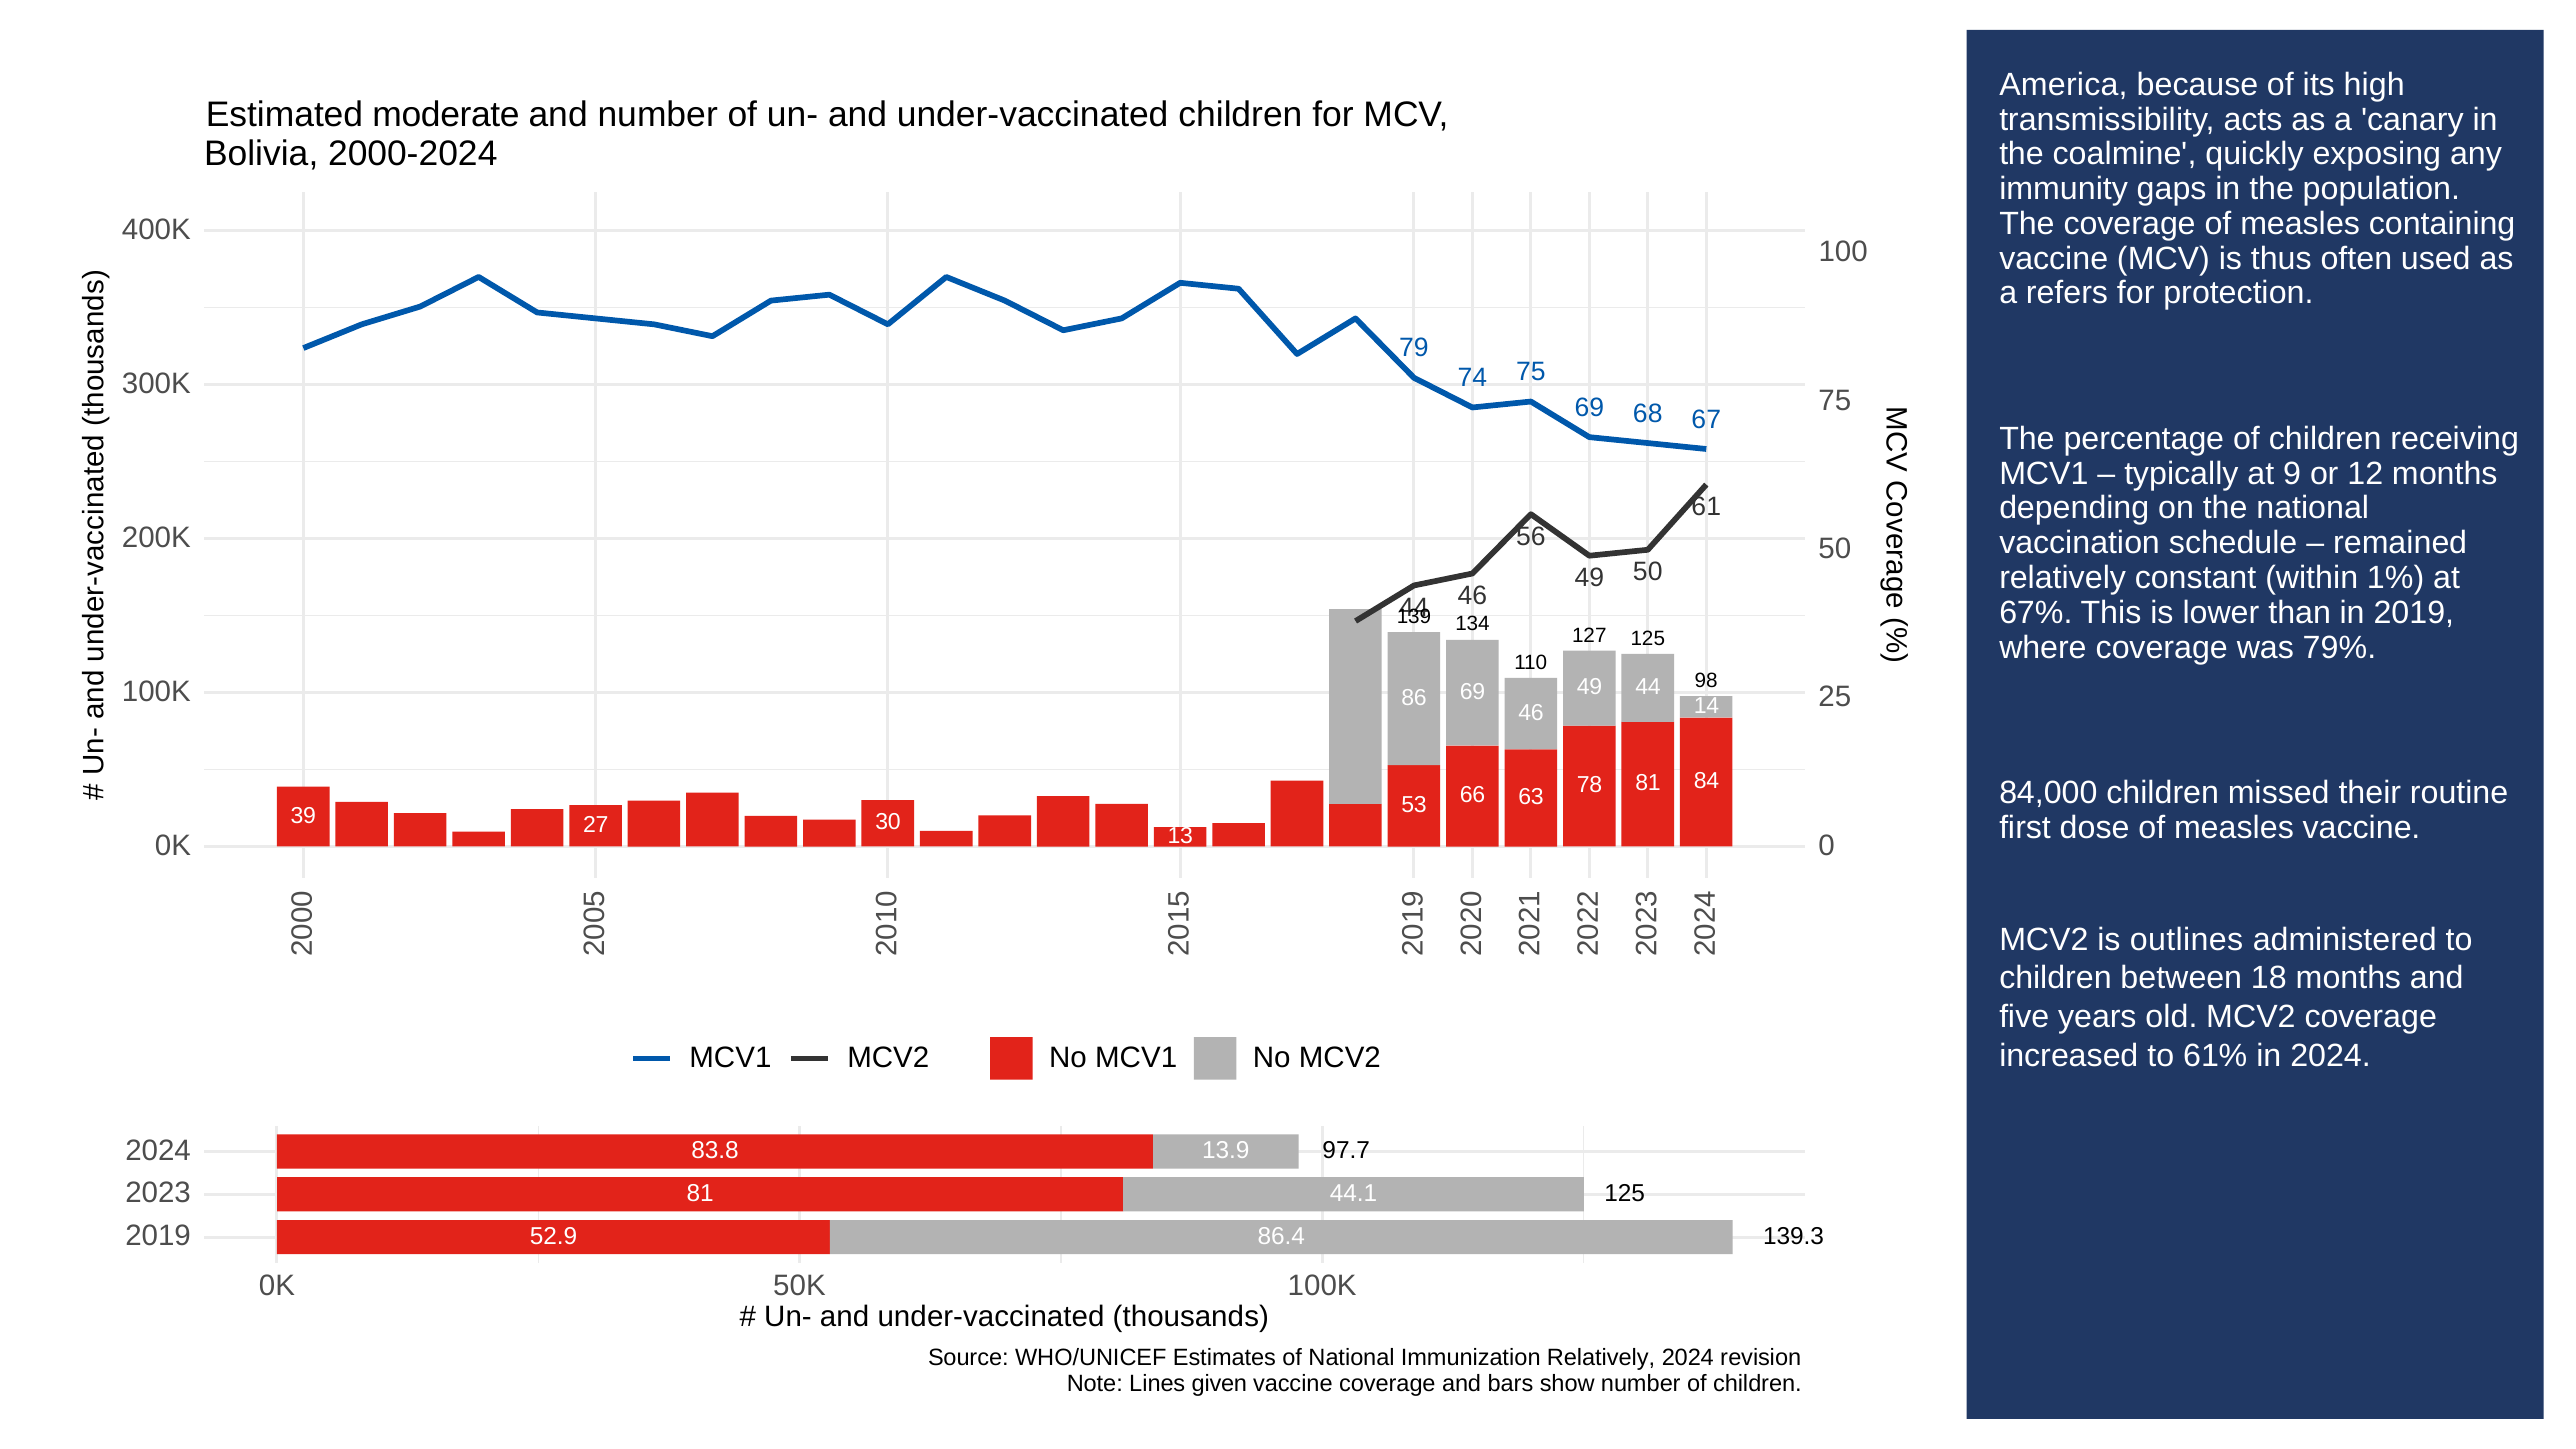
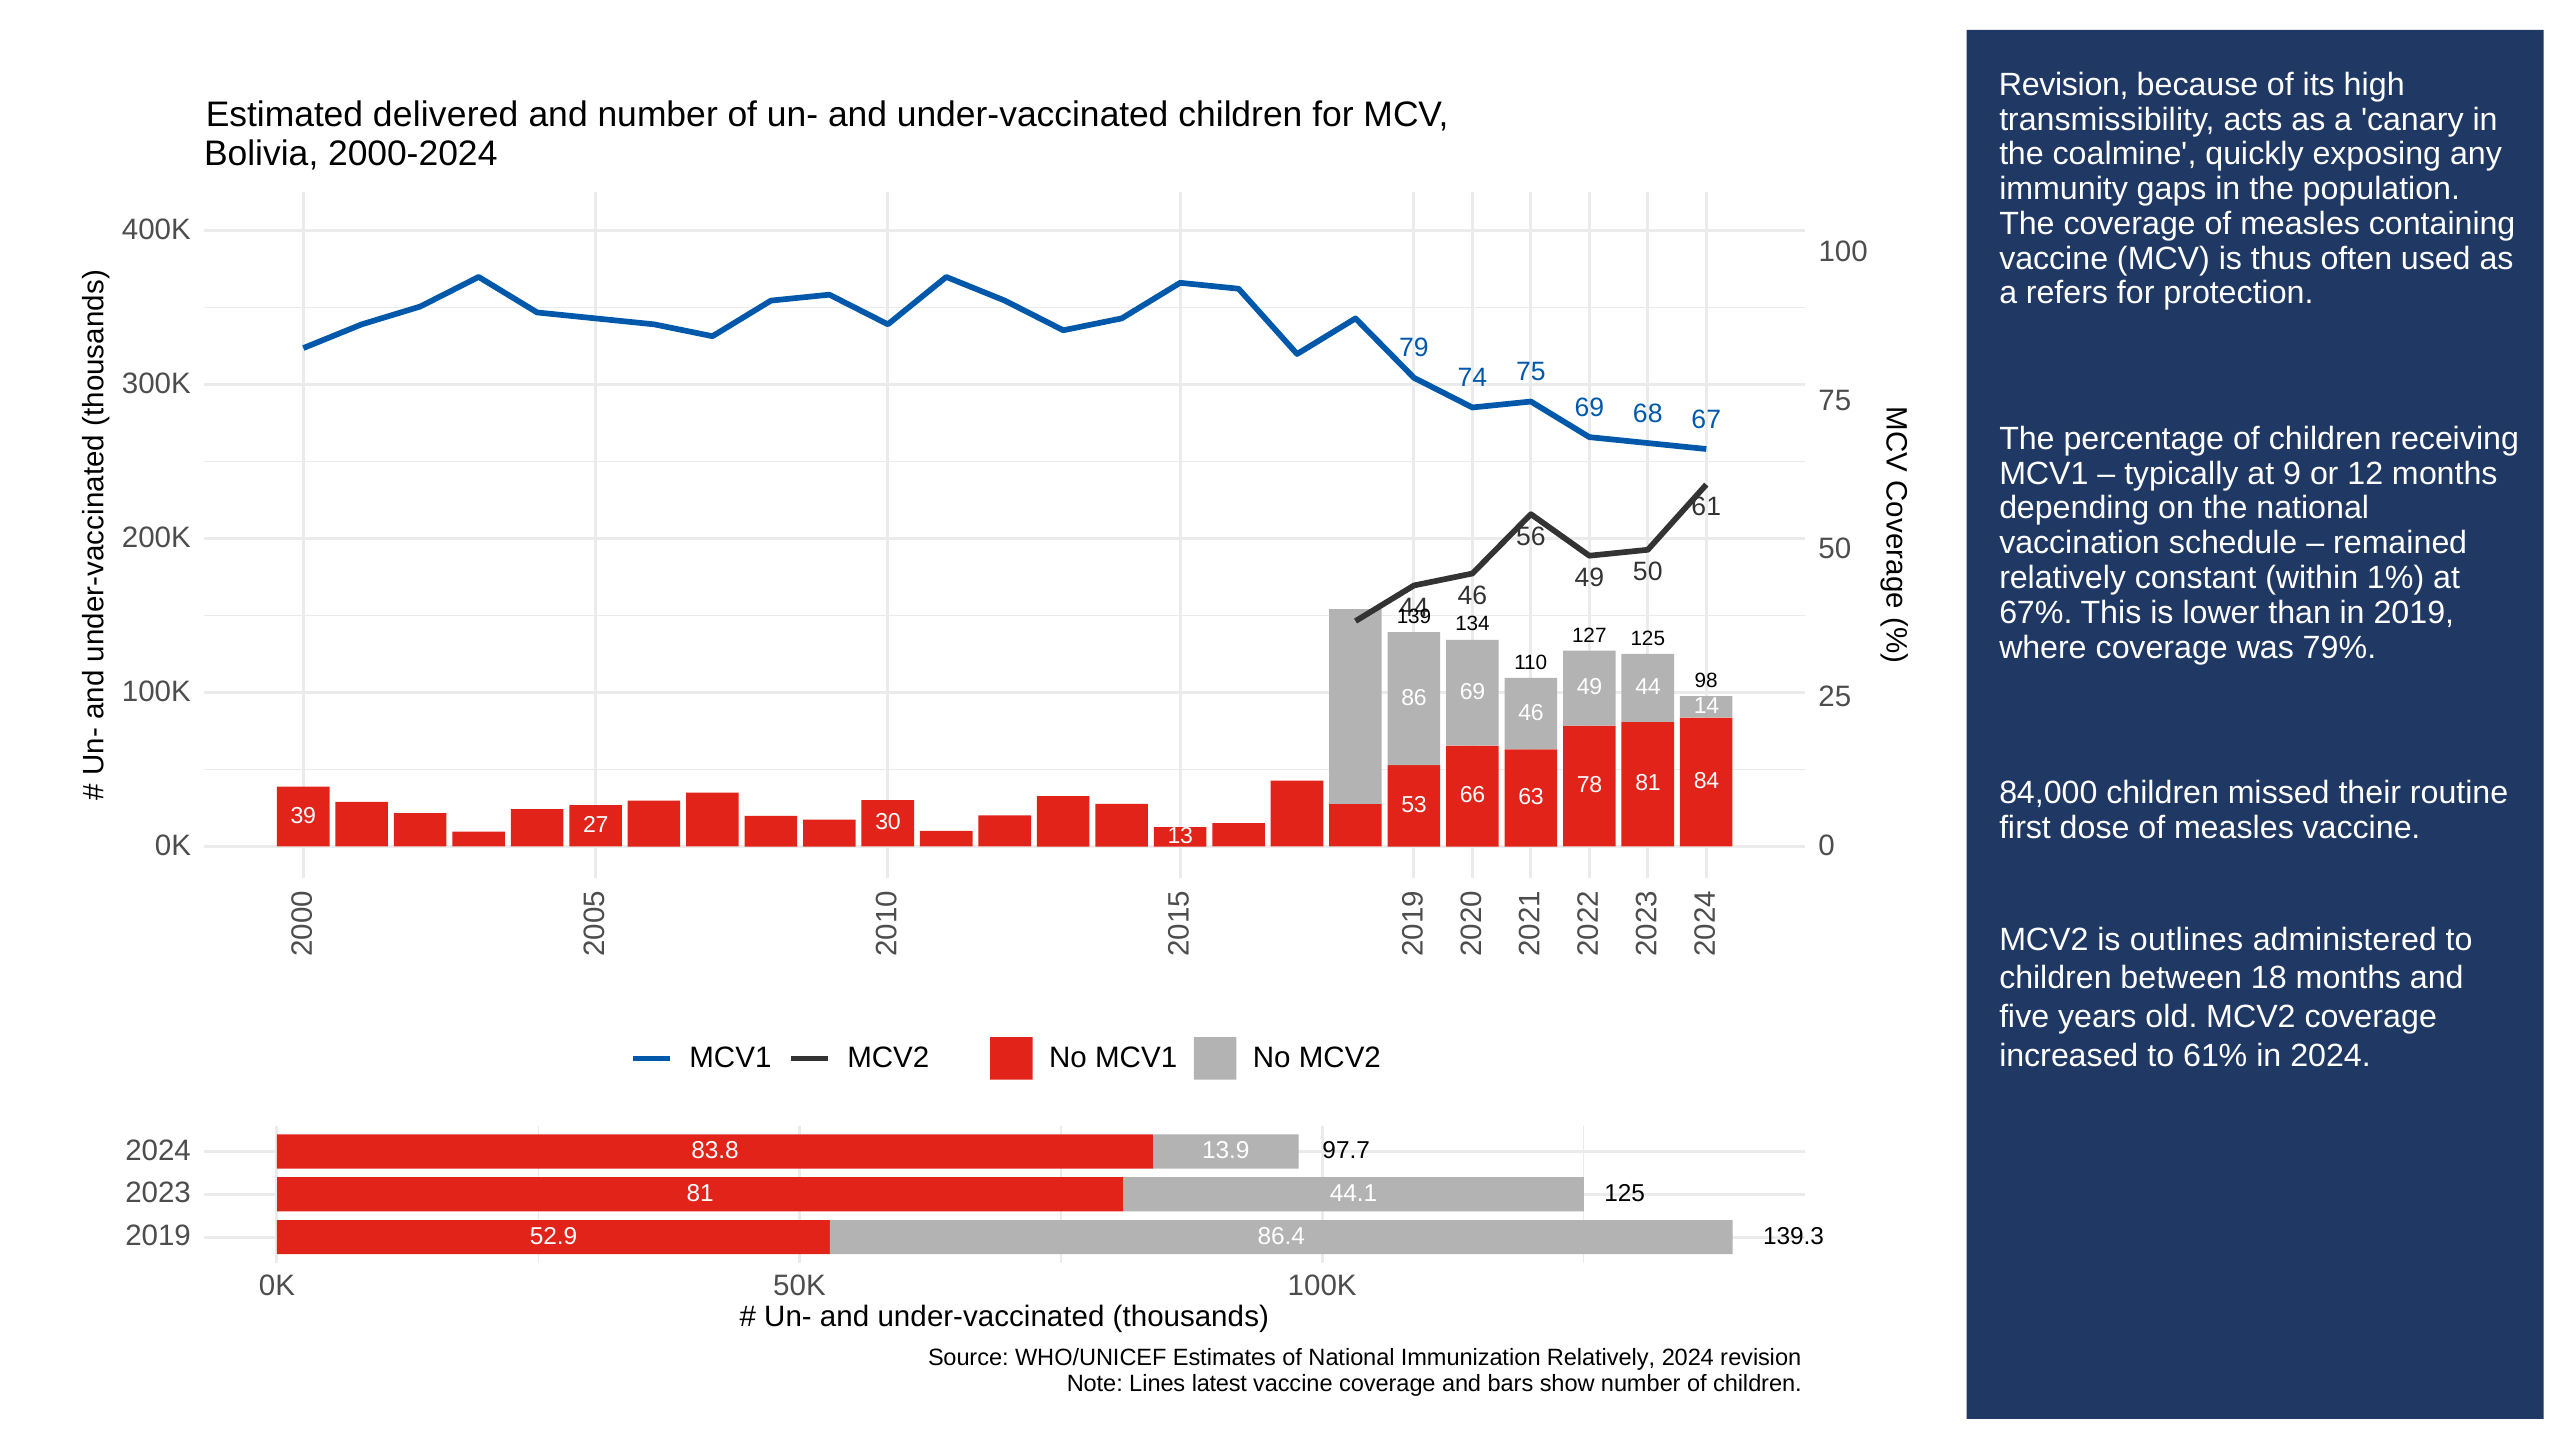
America: America -> Revision (2064, 85)
moderate: moderate -> delivered (446, 114)
given: given -> latest (1219, 1383)
